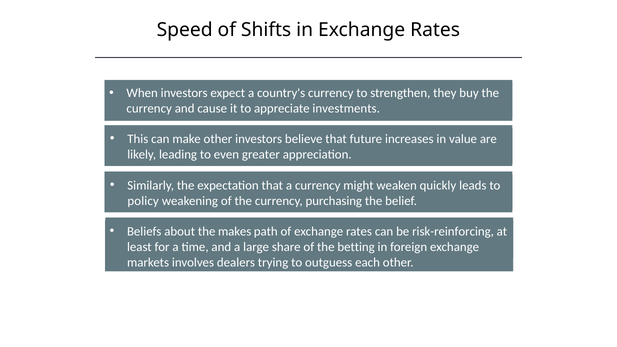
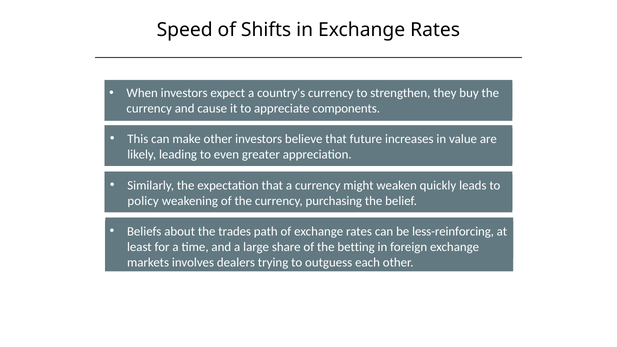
investments: investments -> components (346, 109)
makes: makes -> trades (235, 231)
risk-reinforcing: risk-reinforcing -> less-reinforcing (453, 231)
